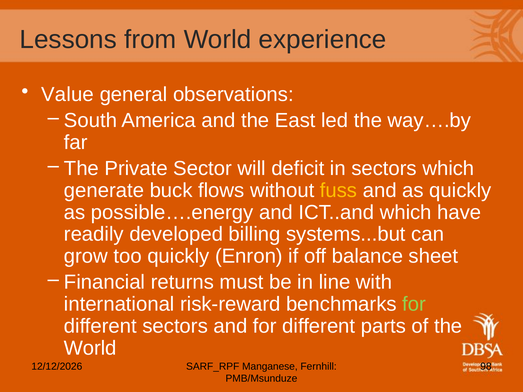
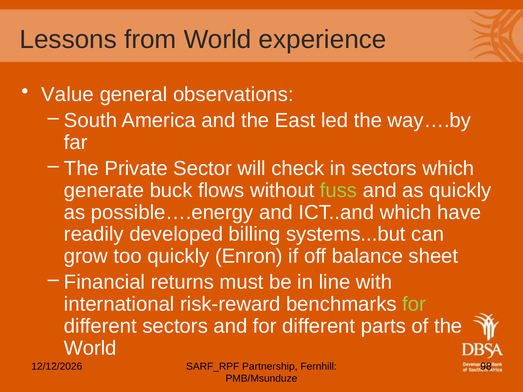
deficit: deficit -> check (298, 168)
fuss colour: yellow -> light green (339, 190)
Manganese: Manganese -> Partnership (270, 367)
